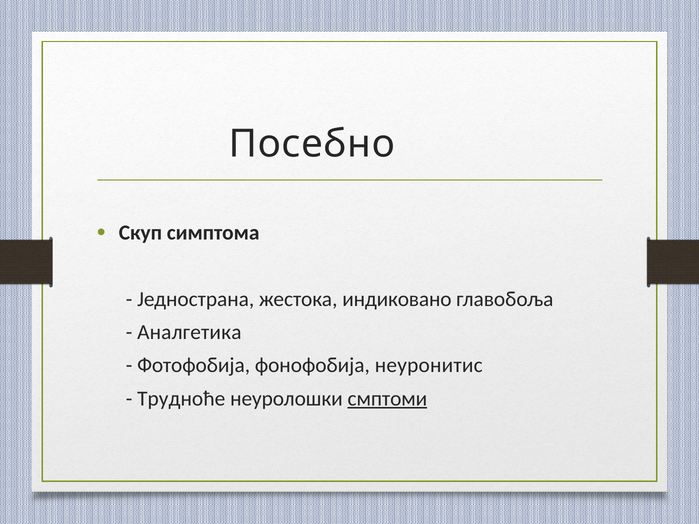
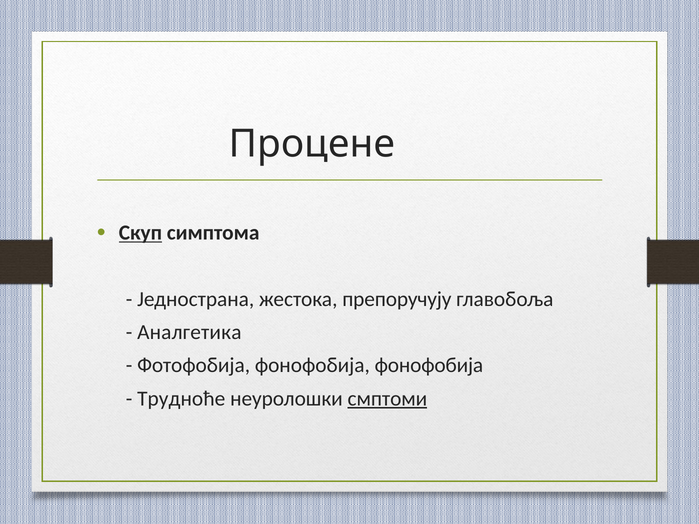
Пoсeбнo: Пoсeбнo -> Процене (312, 144)
Скуп underline: none -> present (140, 233)
индикoвaнo: индикoвaнo -> прeпoручуjу (397, 299)
фонофобија неуронитис: неуронитис -> фонофобија (429, 366)
